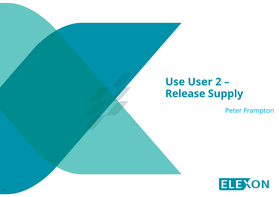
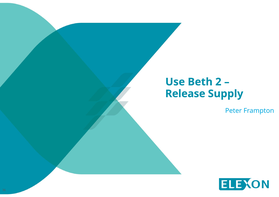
User: User -> Beth (200, 82)
